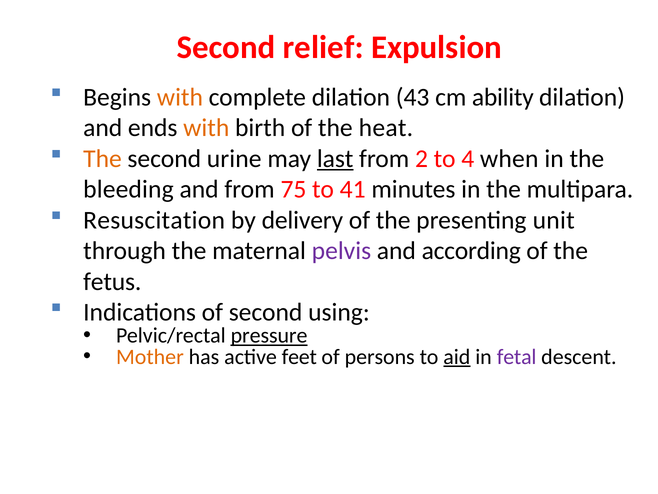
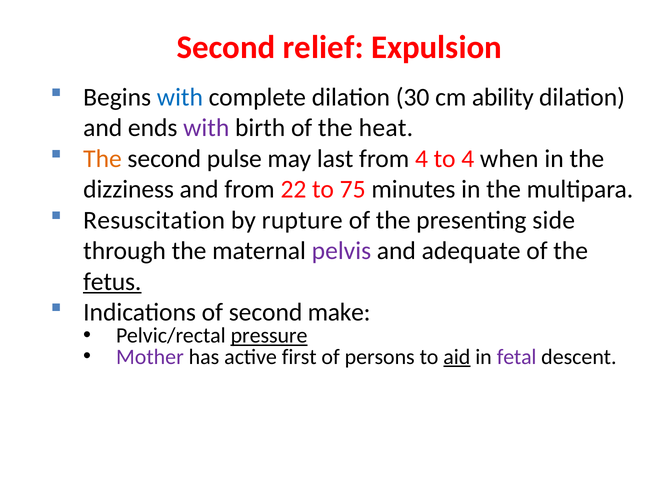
with colour: orange -> blue (180, 97)
43: 43 -> 30 (413, 97)
with colour: orange -> purple (206, 128)
urine: urine -> pulse (234, 159)
last underline: present -> none (335, 159)
from 2: 2 -> 4 (422, 159)
bleeding: bleeding -> dizziness (129, 189)
75: 75 -> 22 (293, 189)
41: 41 -> 75 (353, 189)
delivery: delivery -> rupture (302, 220)
unit: unit -> side (554, 220)
according: according -> adequate (471, 251)
fetus underline: none -> present (112, 281)
using: using -> make (339, 312)
Mother colour: orange -> purple (150, 356)
feet: feet -> first (299, 356)
